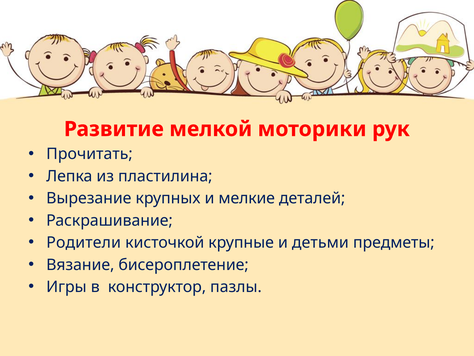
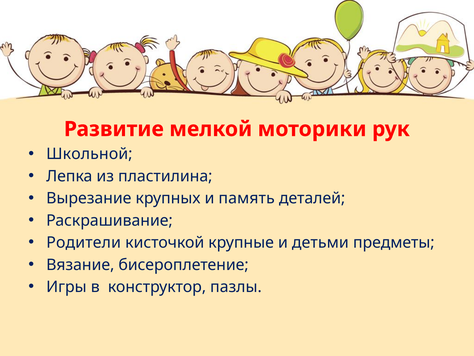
Прочитать: Прочитать -> Школьной (89, 154)
мелкие: мелкие -> память (247, 198)
